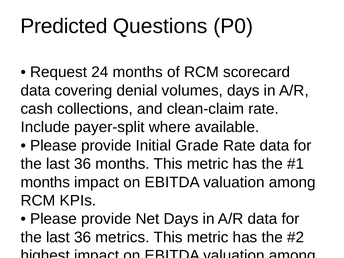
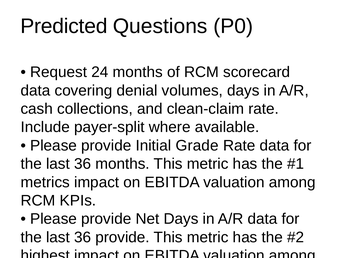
months: months -> metrics (45, 182)
36 metrics: metrics -> provide (123, 237)
